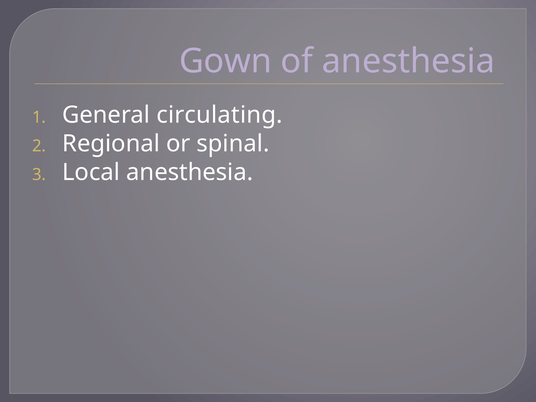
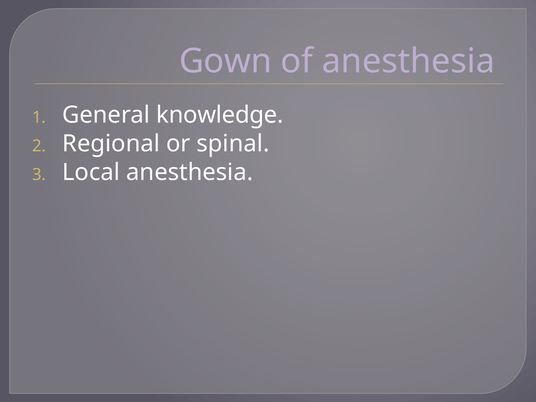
circulating: circulating -> knowledge (220, 115)
